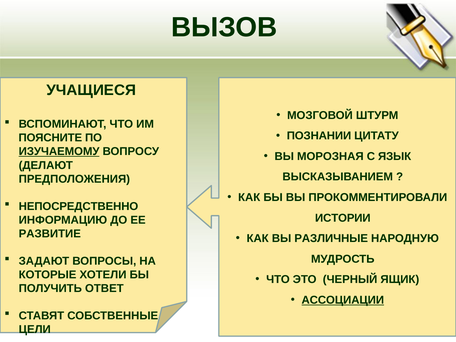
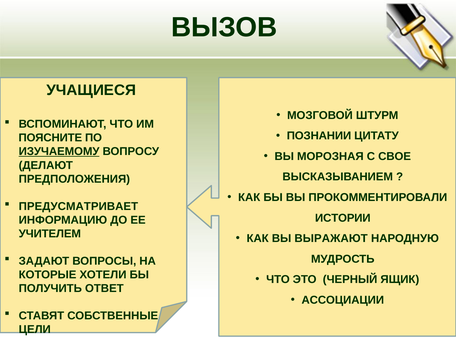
ЯЗЫК: ЯЗЫК -> СВОЕ (395, 156)
НЕПОСРЕДСТВЕННО: НЕПОСРЕДСТВЕННО -> ПРЕДУСМАТРИВАЕТ (78, 206)
РАЗВИТИЕ: РАЗВИТИЕ -> УЧИТЕЛЕМ (50, 234)
РАЗЛИЧНЫЕ: РАЗЛИЧНЫЕ -> ВЫРАЖАЮТ (331, 238)
АССОЦИАЦИИ underline: present -> none (343, 300)
